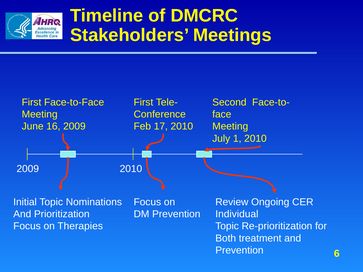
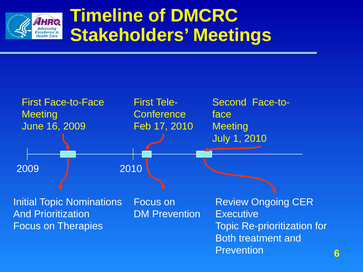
Individual: Individual -> Executive (237, 214)
